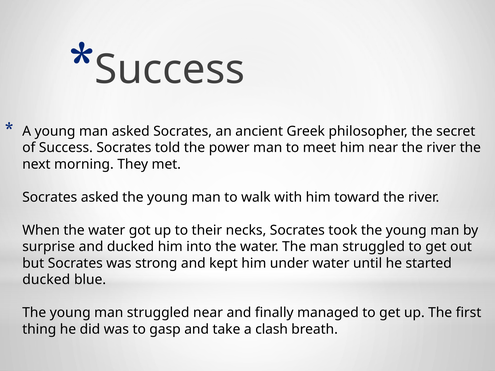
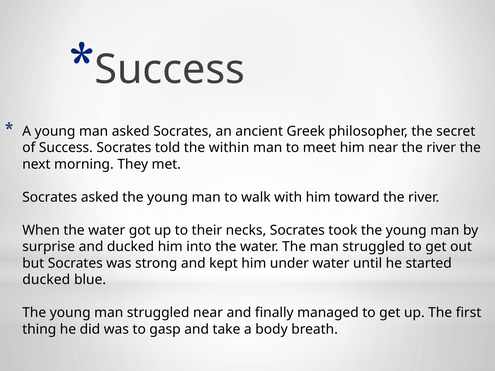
power: power -> within (229, 148)
clash: clash -> body (271, 329)
